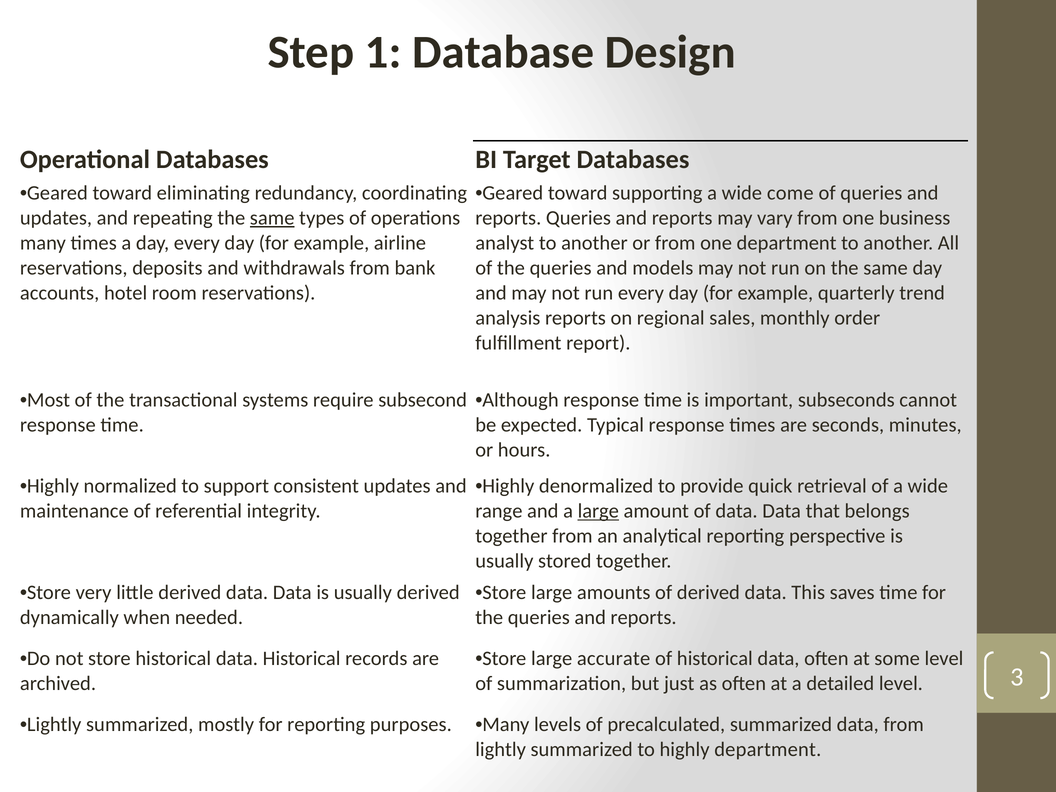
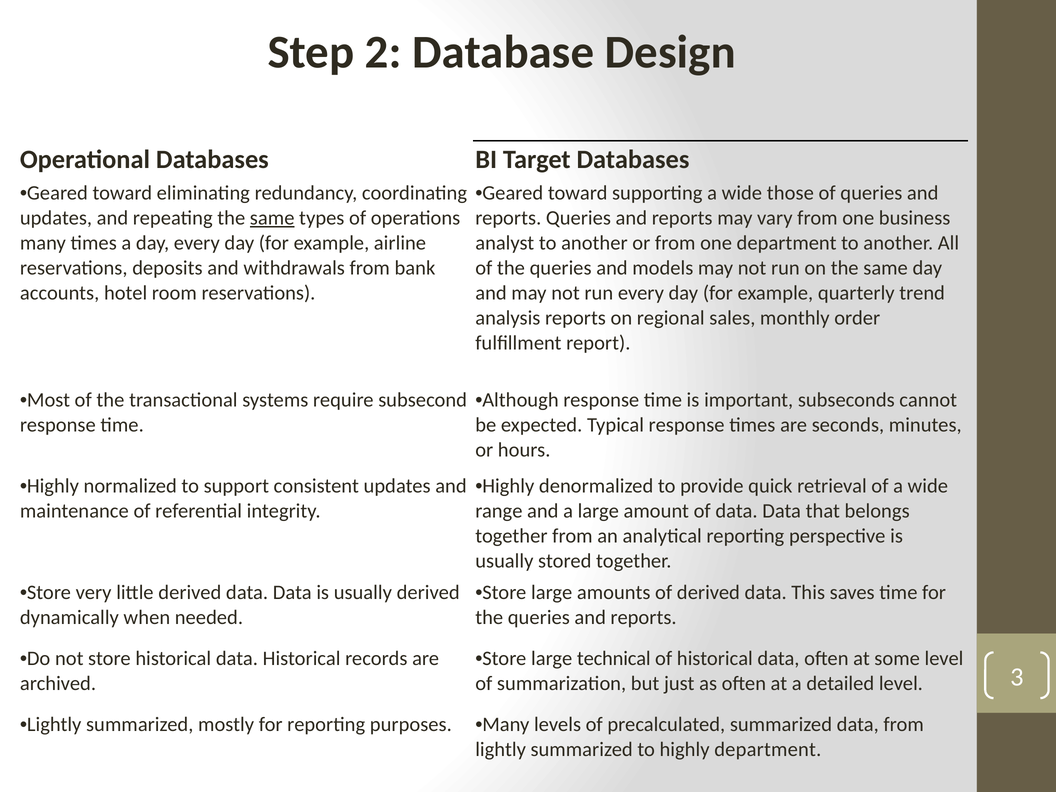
1: 1 -> 2 (383, 52)
come: come -> those (790, 193)
large underline: present -> none (598, 511)
accurate: accurate -> technical (614, 658)
